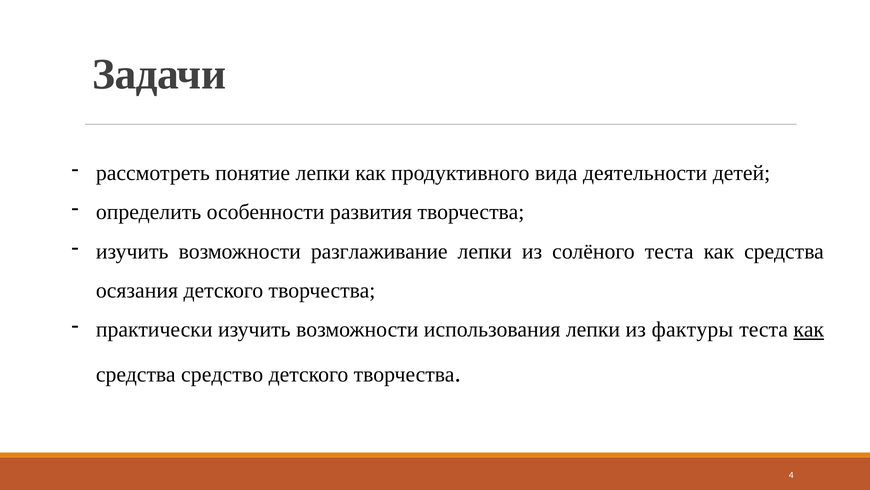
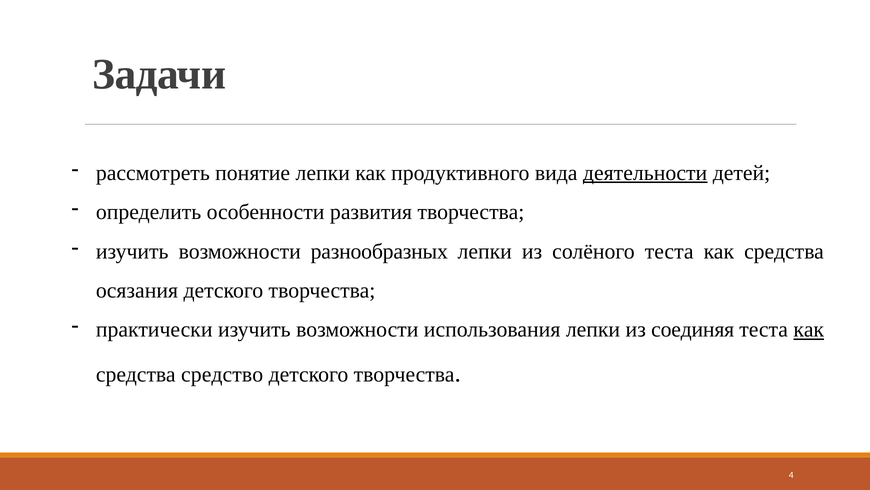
деятельности underline: none -> present (645, 173)
разглаживание: разглаживание -> разнообразных (379, 251)
фактуры: фактуры -> соединяя (693, 329)
